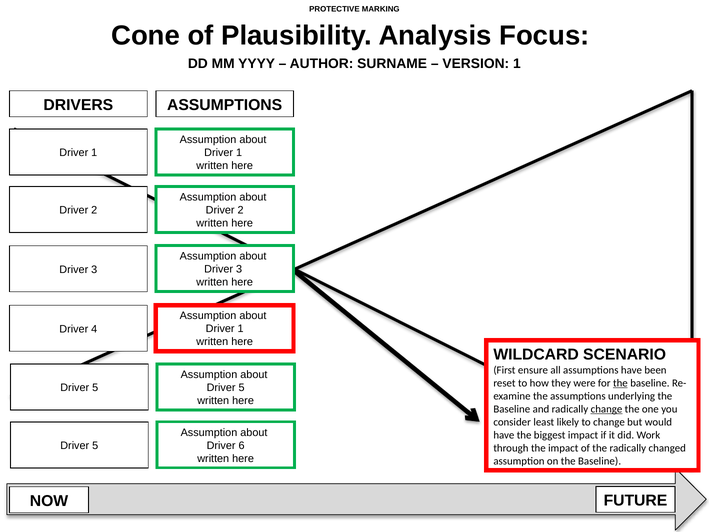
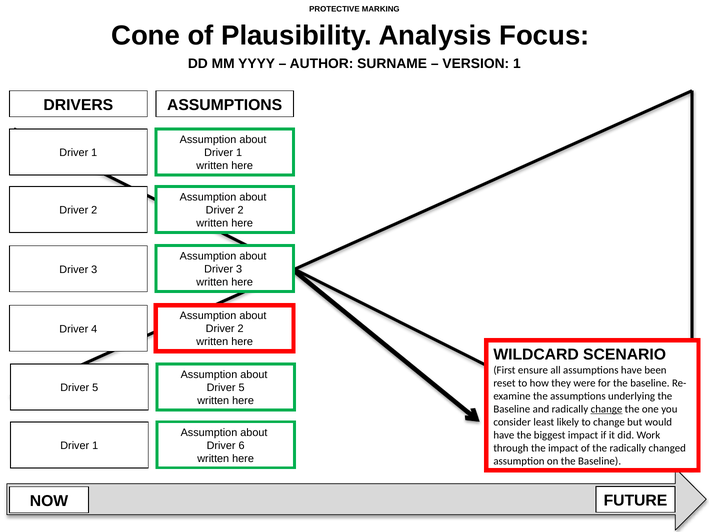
1: 1 -> 2 (241, 329)
the underline: present -> none (620, 383)
5: 5 -> 1 (95, 445)
